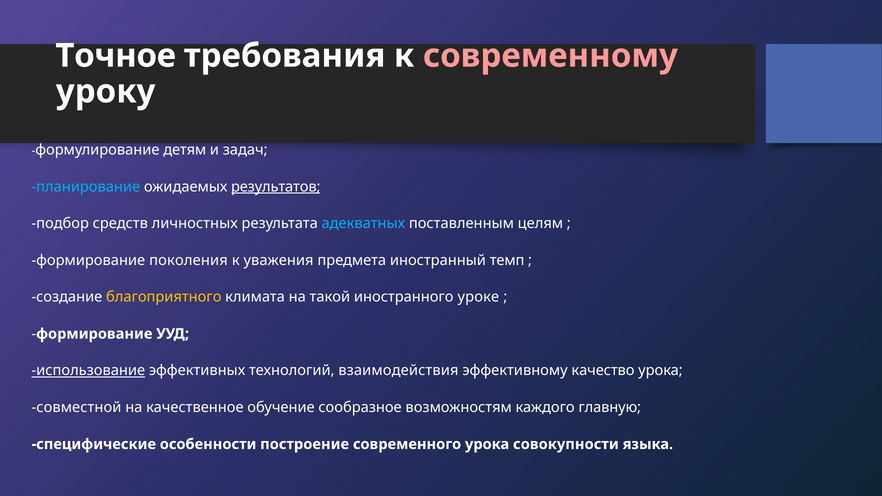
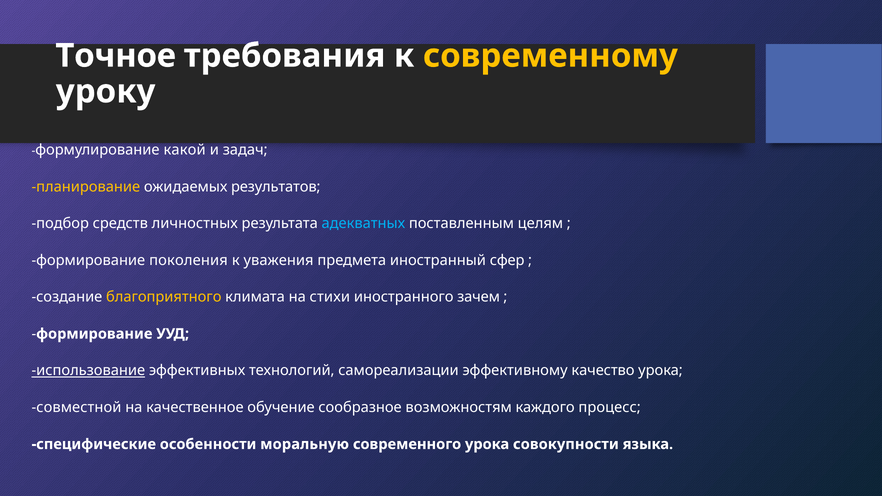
современному colour: pink -> yellow (550, 56)
детям: детям -> какой (185, 150)
планирование colour: light blue -> yellow (86, 187)
результатов underline: present -> none (276, 187)
темп: темп -> сфер (507, 260)
такой: такой -> стихи (330, 297)
уроке: уроке -> зачем (479, 297)
взаимодействия: взаимодействия -> самореализации (398, 371)
главную: главную -> процесс (610, 408)
построение: построение -> моральную (305, 444)
